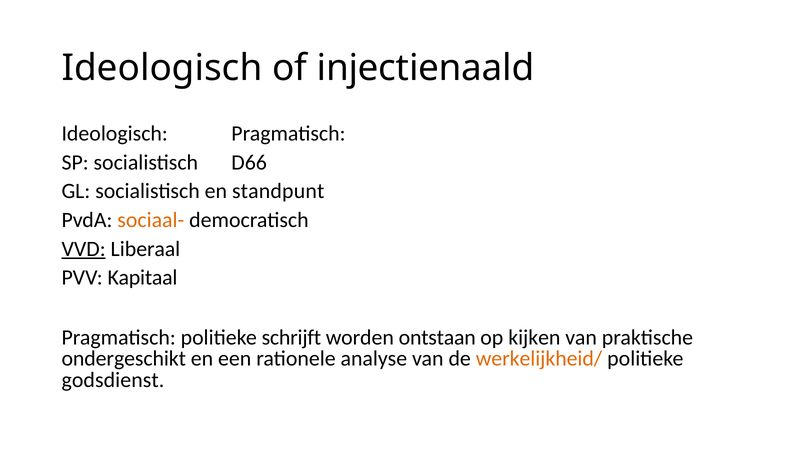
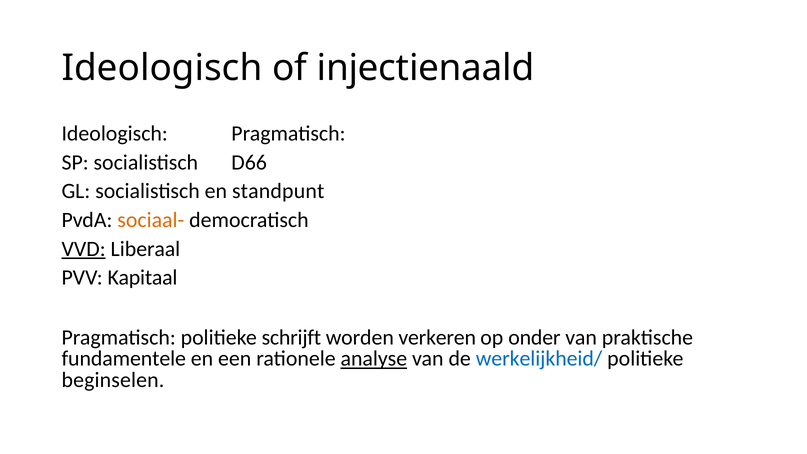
ontstaan: ontstaan -> verkeren (437, 337)
kijken: kijken -> onder (534, 337)
ondergeschikt: ondergeschikt -> fundamentele (124, 359)
analyse underline: none -> present (374, 359)
werkelijkheid/ colour: orange -> blue (539, 359)
godsdienst: godsdienst -> beginselen (113, 380)
